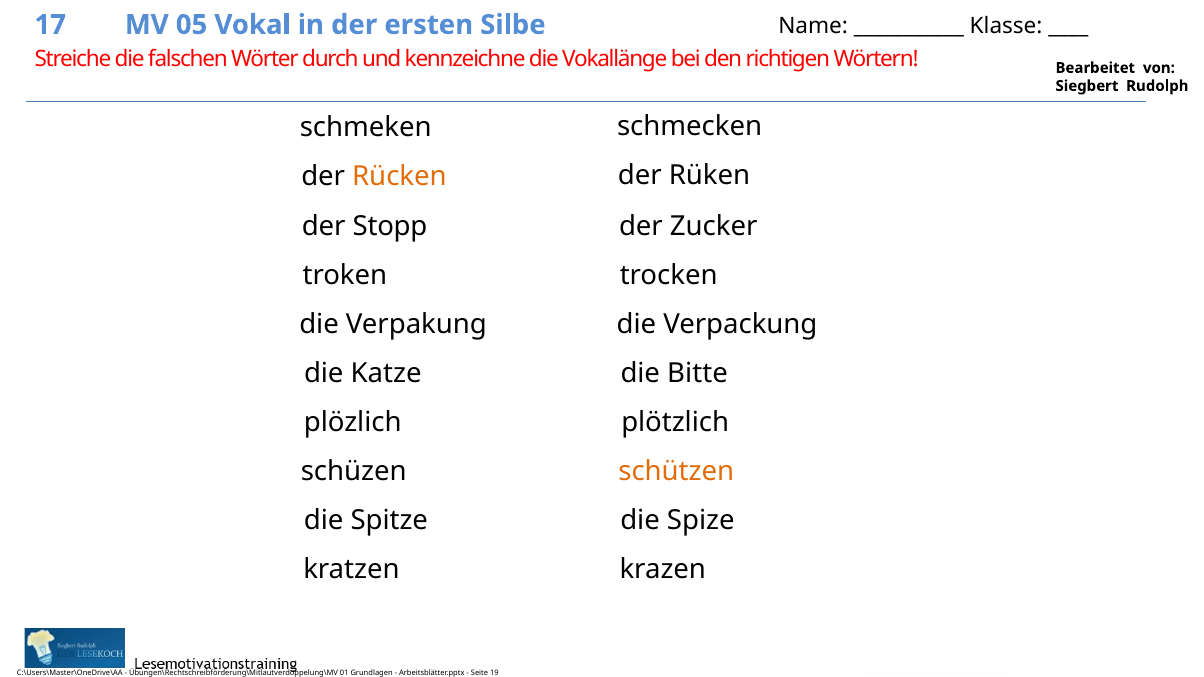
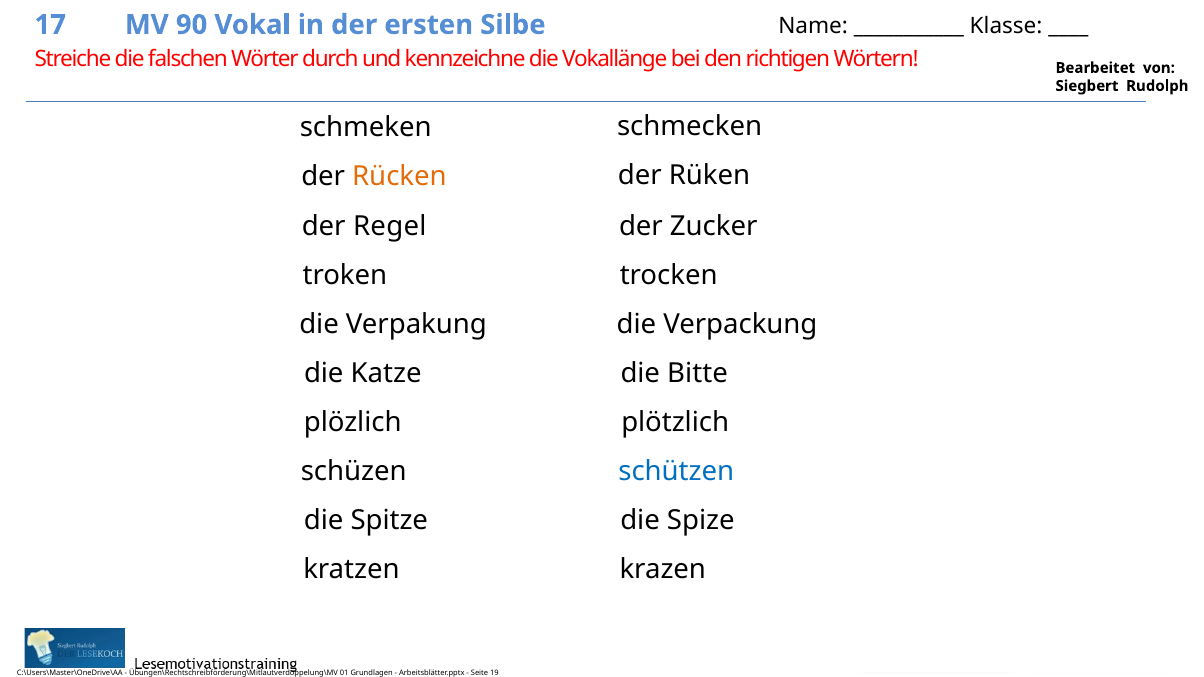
05: 05 -> 90 (192, 25)
Stopp: Stopp -> Regel (390, 227)
schützen colour: orange -> blue (676, 472)
